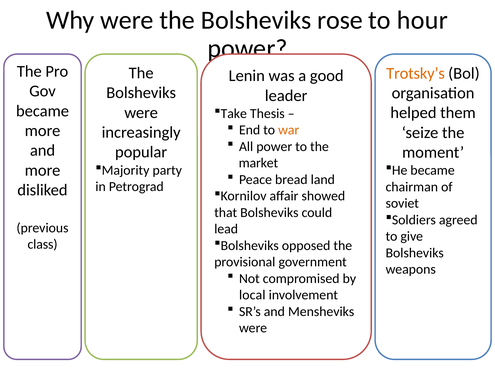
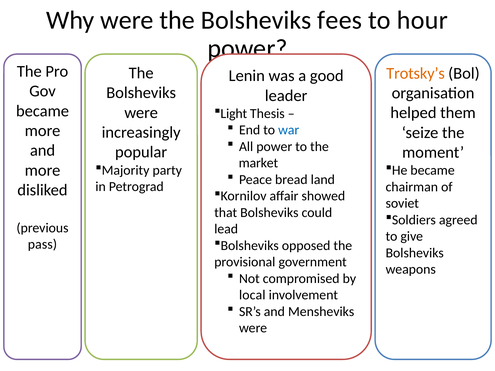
rose: rose -> fees (340, 20)
Take: Take -> Light (234, 114)
war colour: orange -> blue (289, 130)
class: class -> pass (42, 244)
